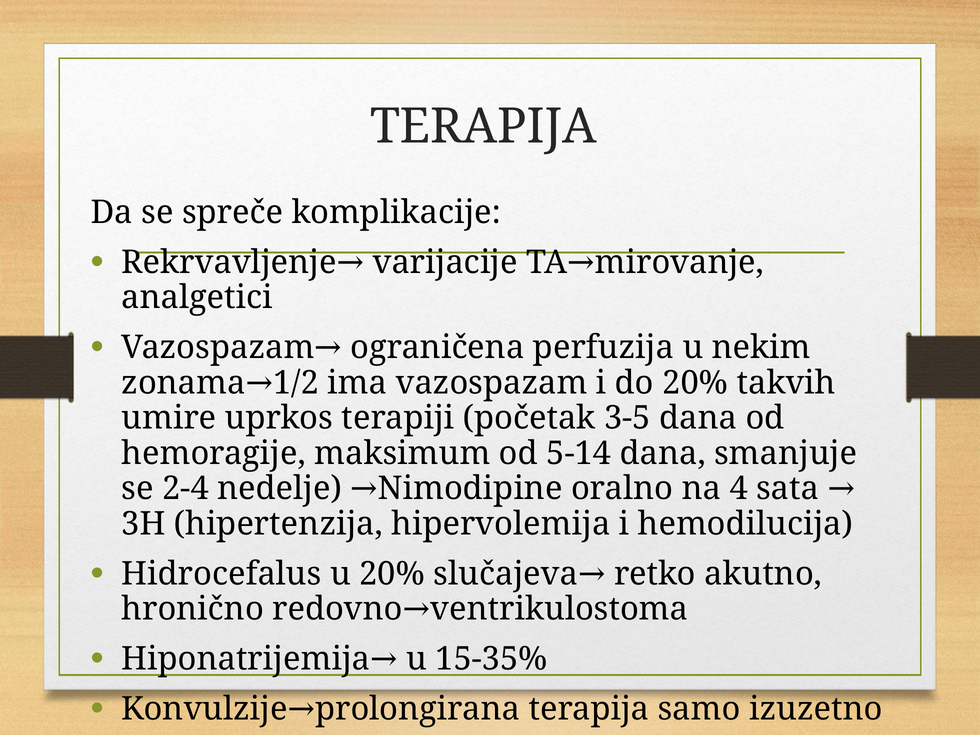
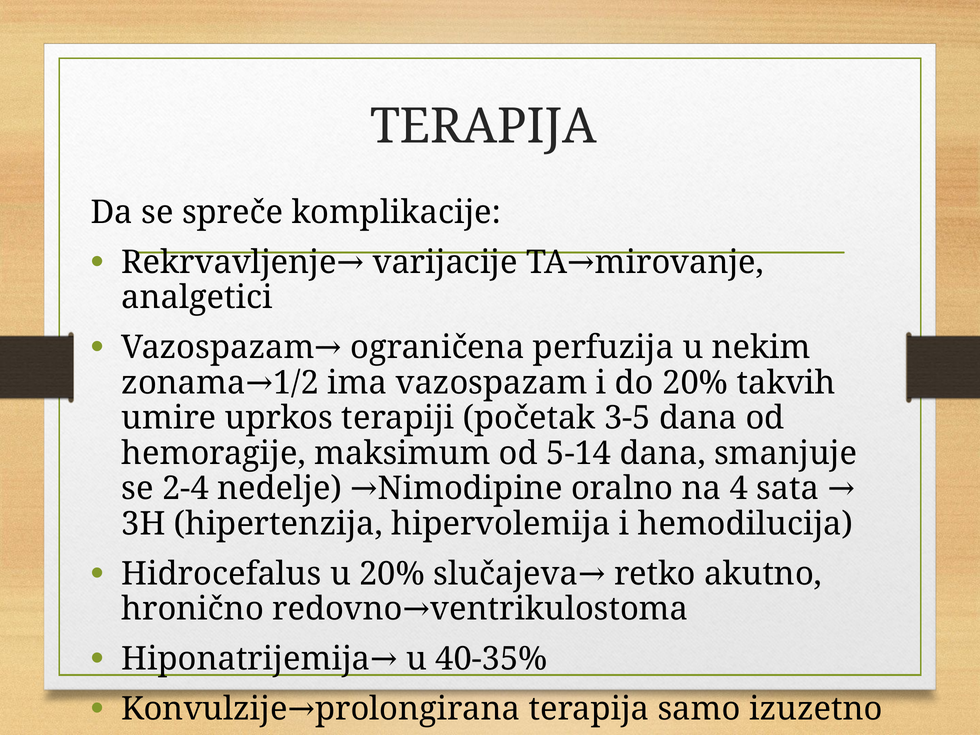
15-35%: 15-35% -> 40-35% (492, 659)
